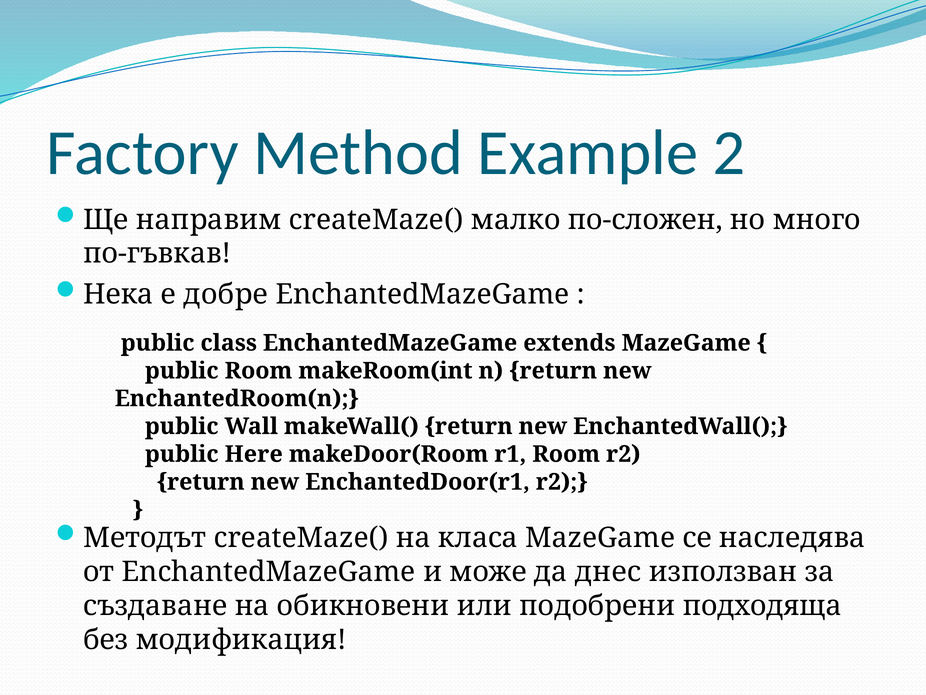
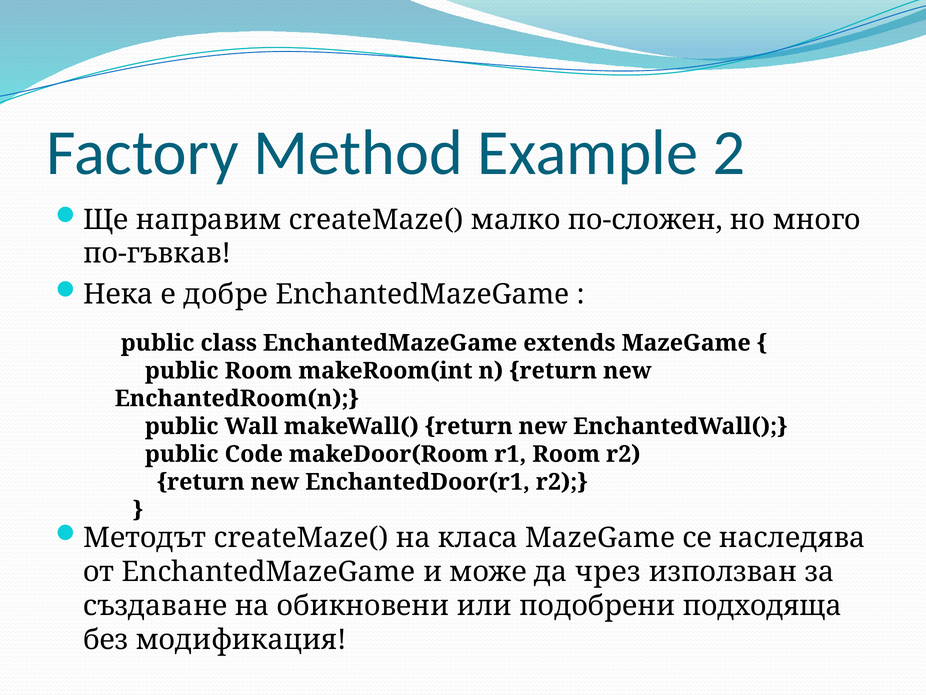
Here: Here -> Code (254, 454)
днес: днес -> чрез (608, 572)
